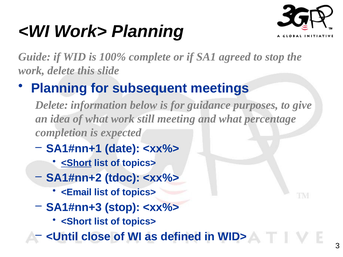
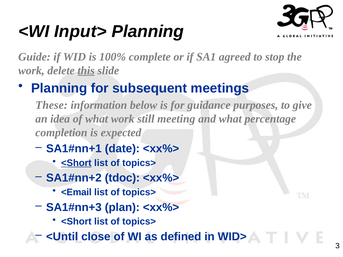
Work>: Work> -> Input> (80, 31)
this underline: none -> present (86, 71)
Delete: Delete -> These (52, 105)
stop: stop -> plan (122, 207)
